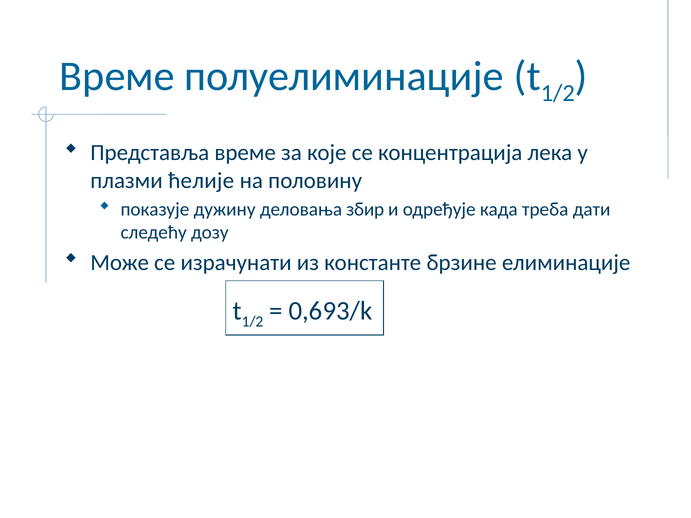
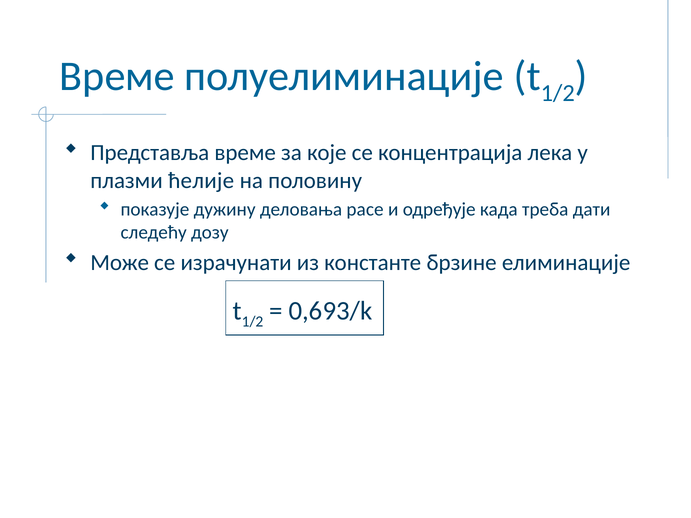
збир: збир -> расе (365, 209)
